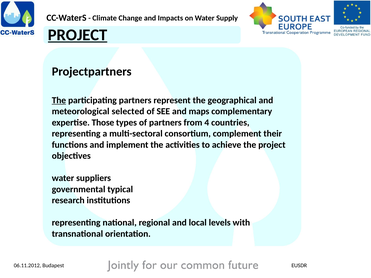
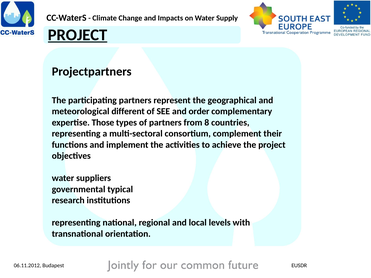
The underline: present -> none (59, 100)
selected: selected -> different (128, 112)
maps: maps -> order (199, 112)
4: 4 -> 8 (207, 123)
